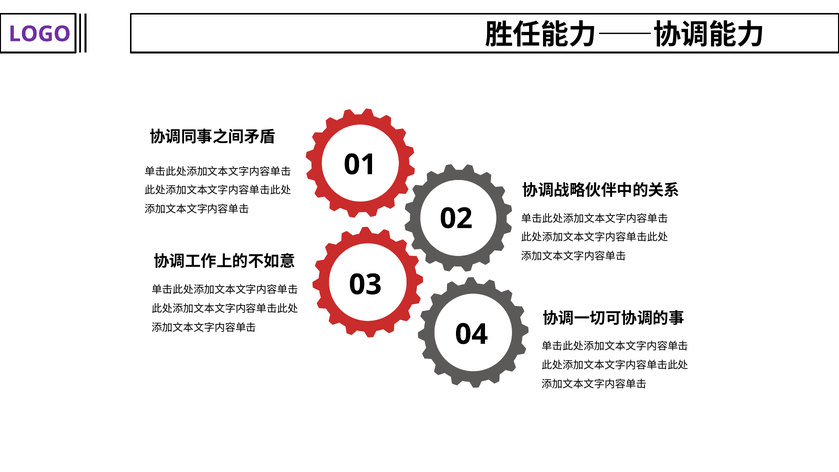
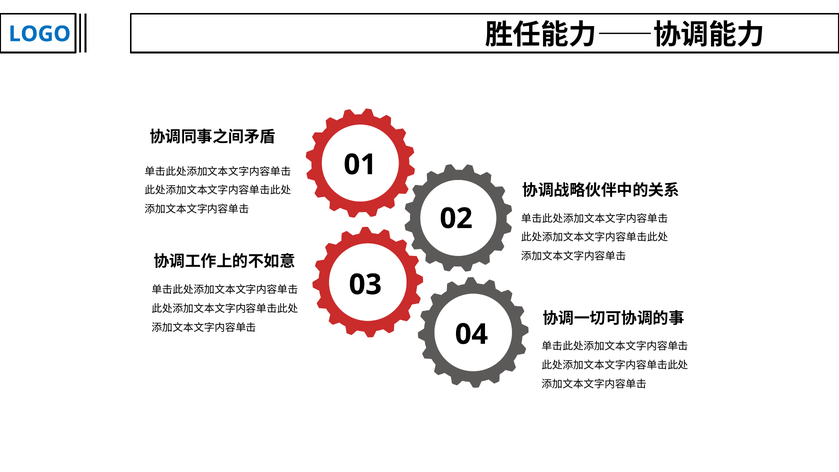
LOGO colour: purple -> blue (40, 34)
